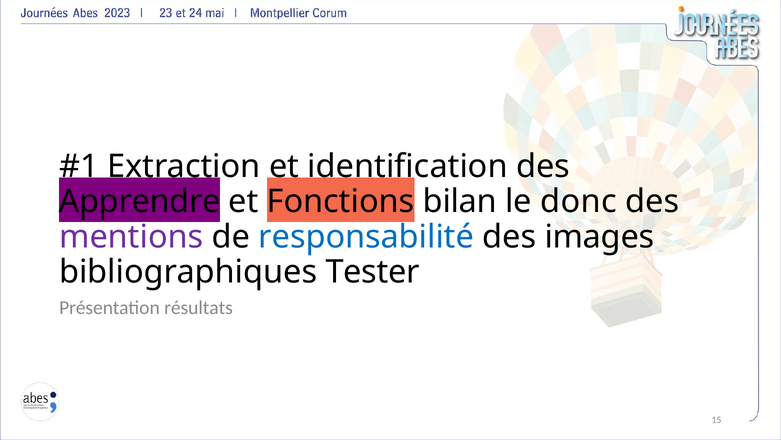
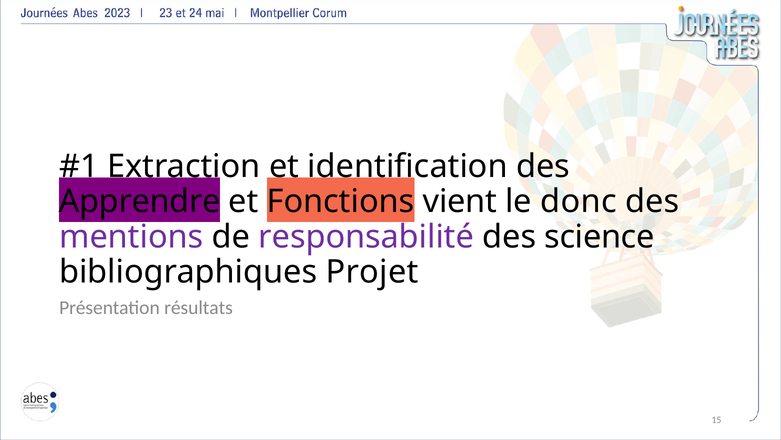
bilan: bilan -> vient (460, 201)
responsabilité colour: blue -> purple (366, 236)
images: images -> science (599, 236)
Tester: Tester -> Projet (372, 272)
